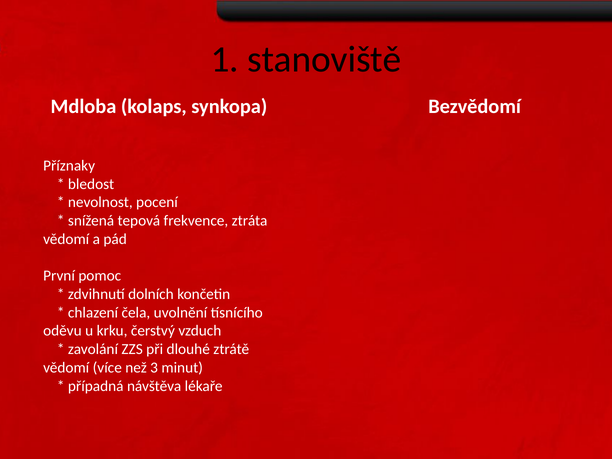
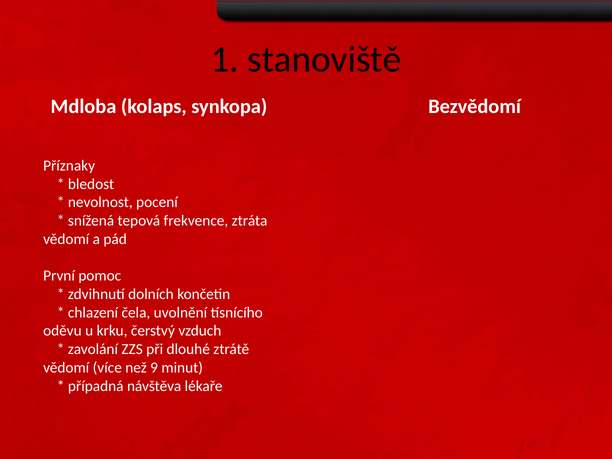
3: 3 -> 9 (154, 368)
